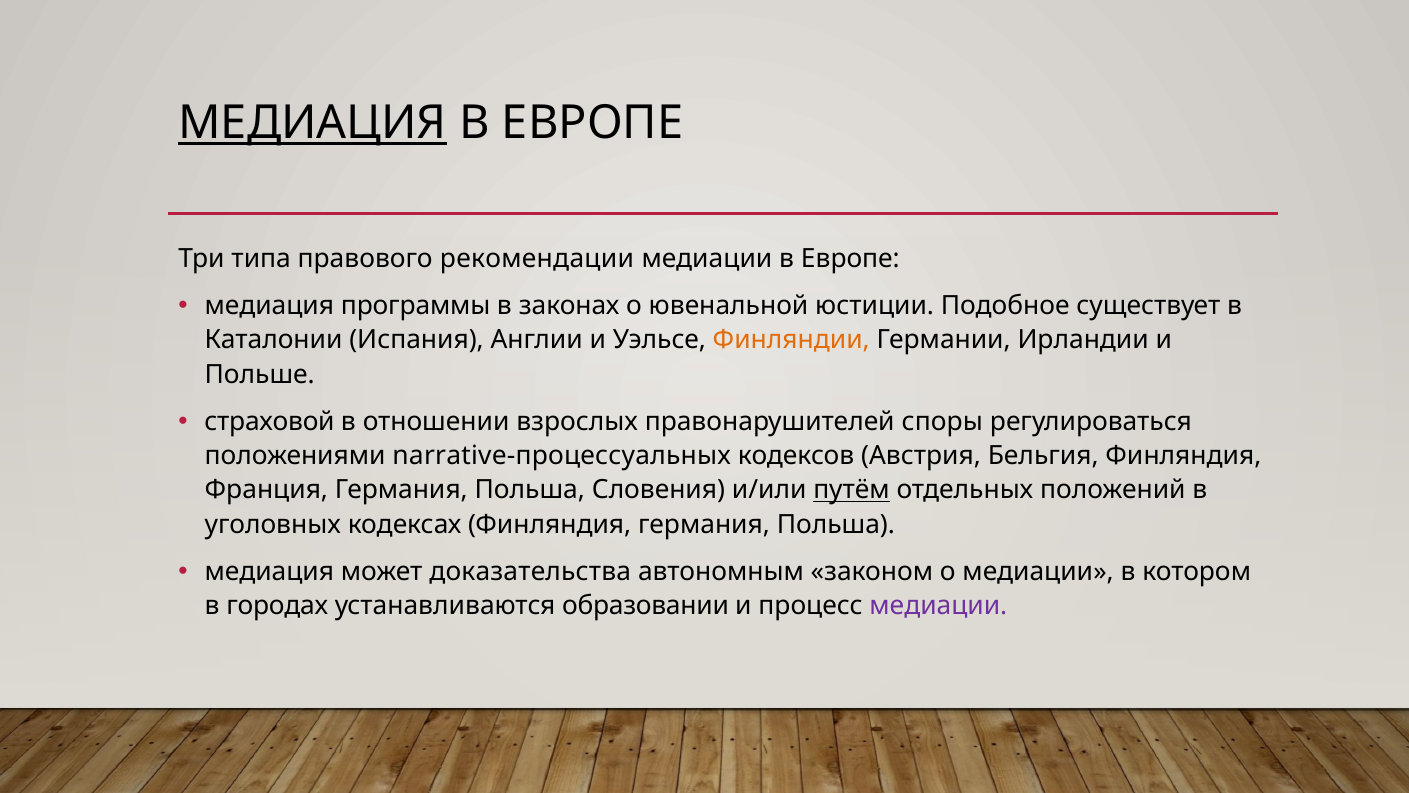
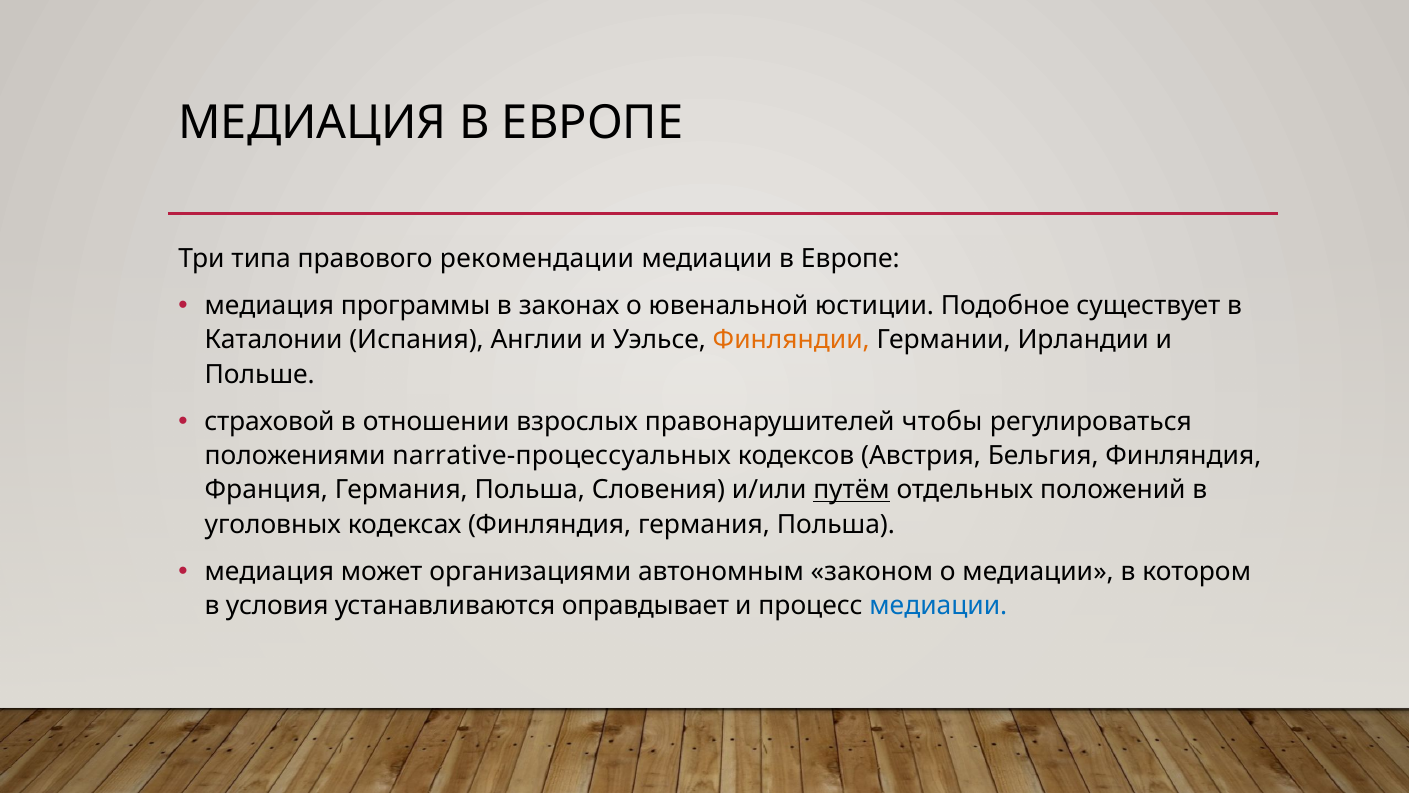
МЕДИАЦИЯ underline: present -> none (313, 123)
споры: споры -> чтобы (942, 422)
доказательства: доказательства -> организациями (530, 572)
городах: городах -> условия (277, 606)
образовании: образовании -> оправдывает (646, 606)
медиации colour: purple -> blue (938, 606)
